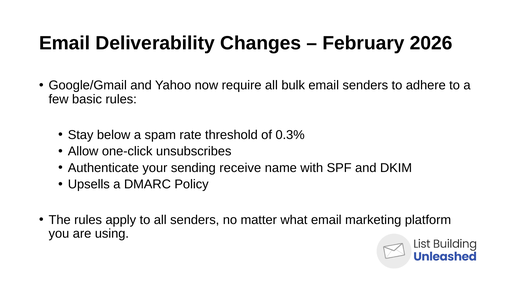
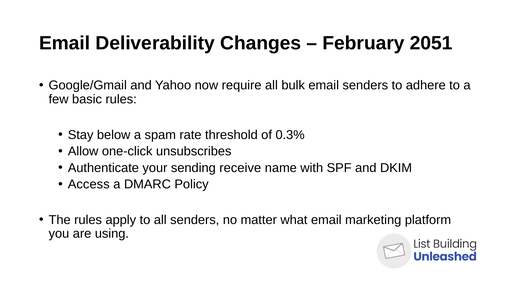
2026: 2026 -> 2051 (431, 43)
Upsells: Upsells -> Access (89, 184)
